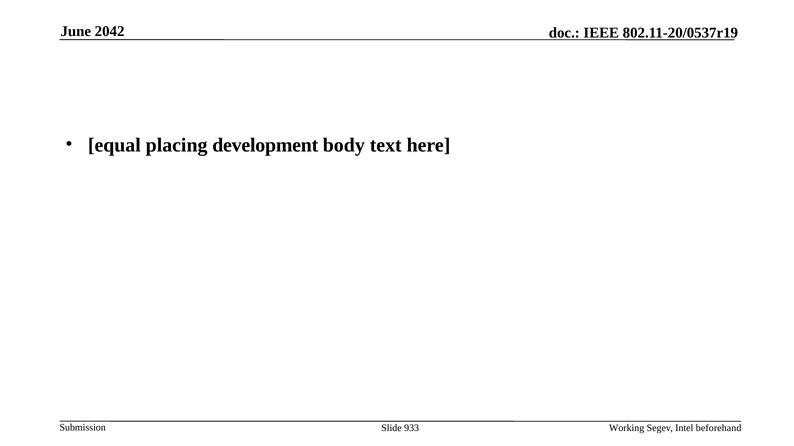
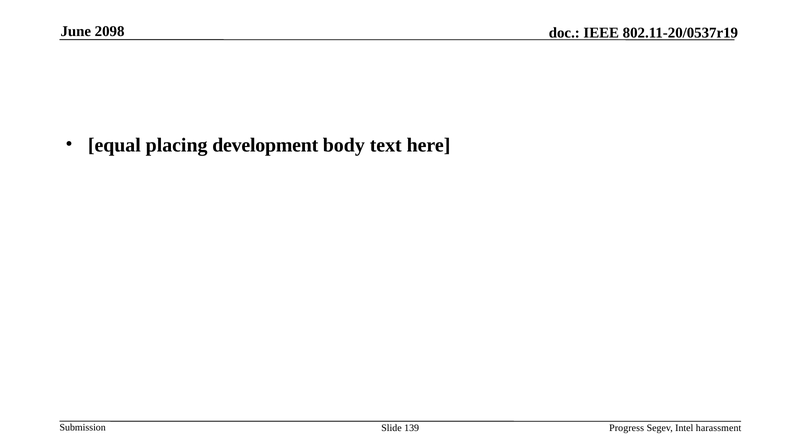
2042: 2042 -> 2098 (110, 32)
933: 933 -> 139 (412, 428)
Working: Working -> Progress (627, 428)
beforehand: beforehand -> harassment (719, 428)
